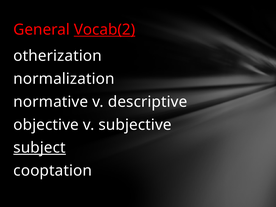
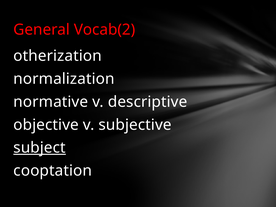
Vocab(2 underline: present -> none (105, 30)
